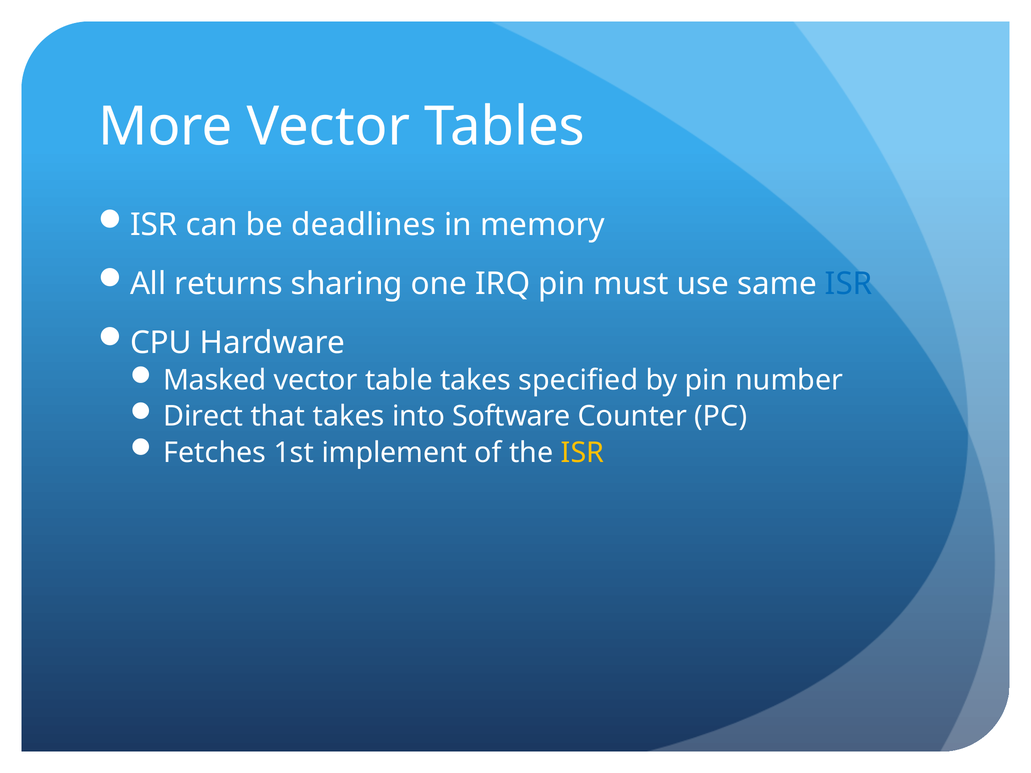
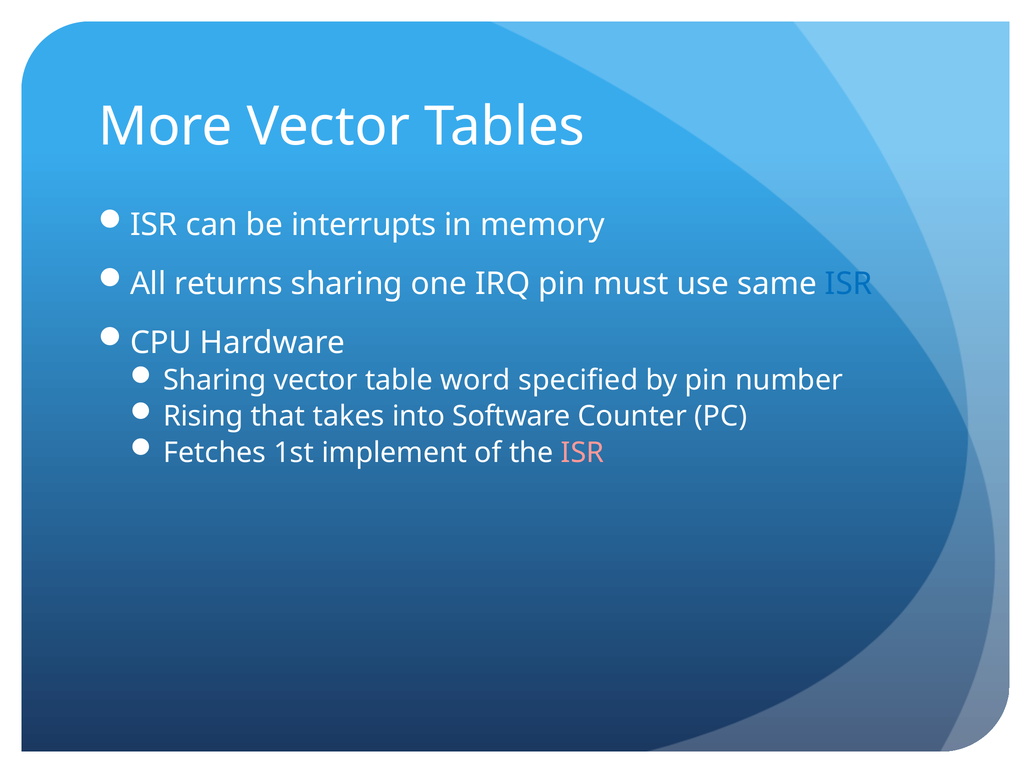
deadlines: deadlines -> interrupts (364, 225)
Masked: Masked -> Sharing (215, 381)
table takes: takes -> word (476, 381)
Direct: Direct -> Rising (203, 417)
ISR colour: yellow -> pink (583, 453)
